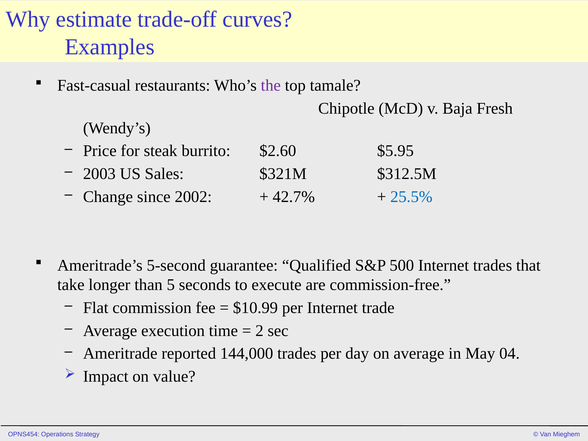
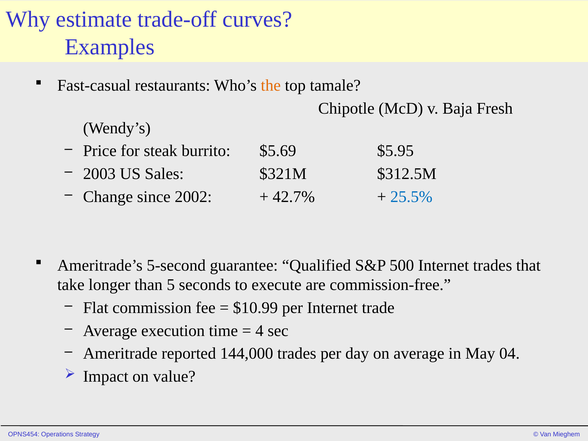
the colour: purple -> orange (271, 86)
$2.60: $2.60 -> $5.69 (278, 151)
2: 2 -> 4 (259, 331)
